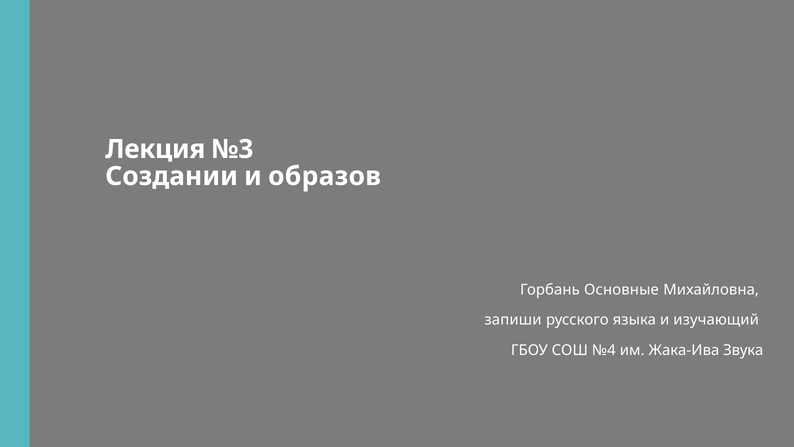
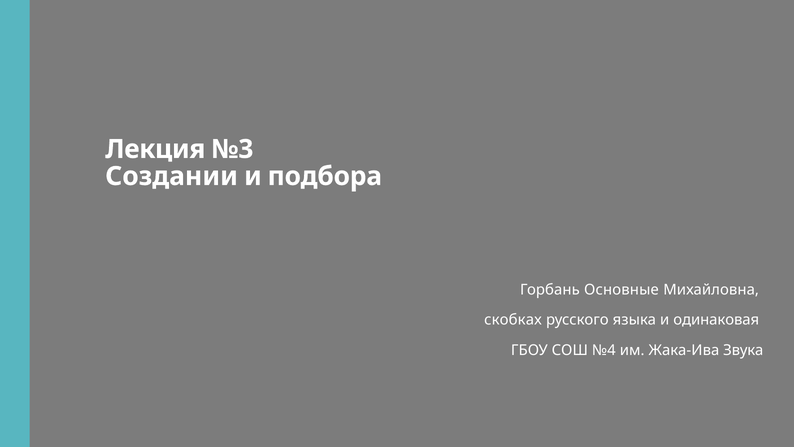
образов: образов -> подбора (325, 176)
запиши: запиши -> скобках (513, 320)
изучающий: изучающий -> одинаковая (716, 320)
